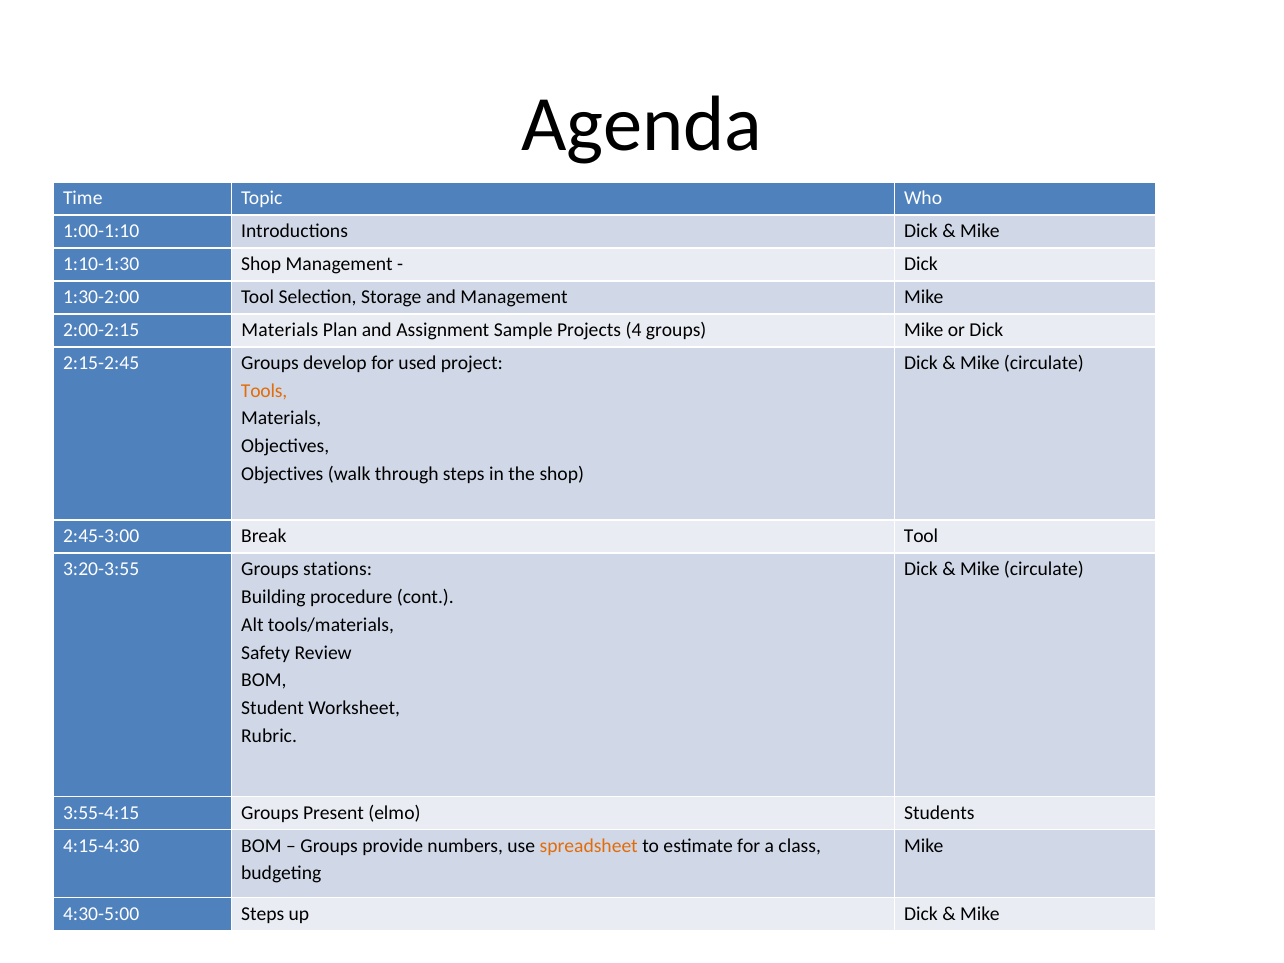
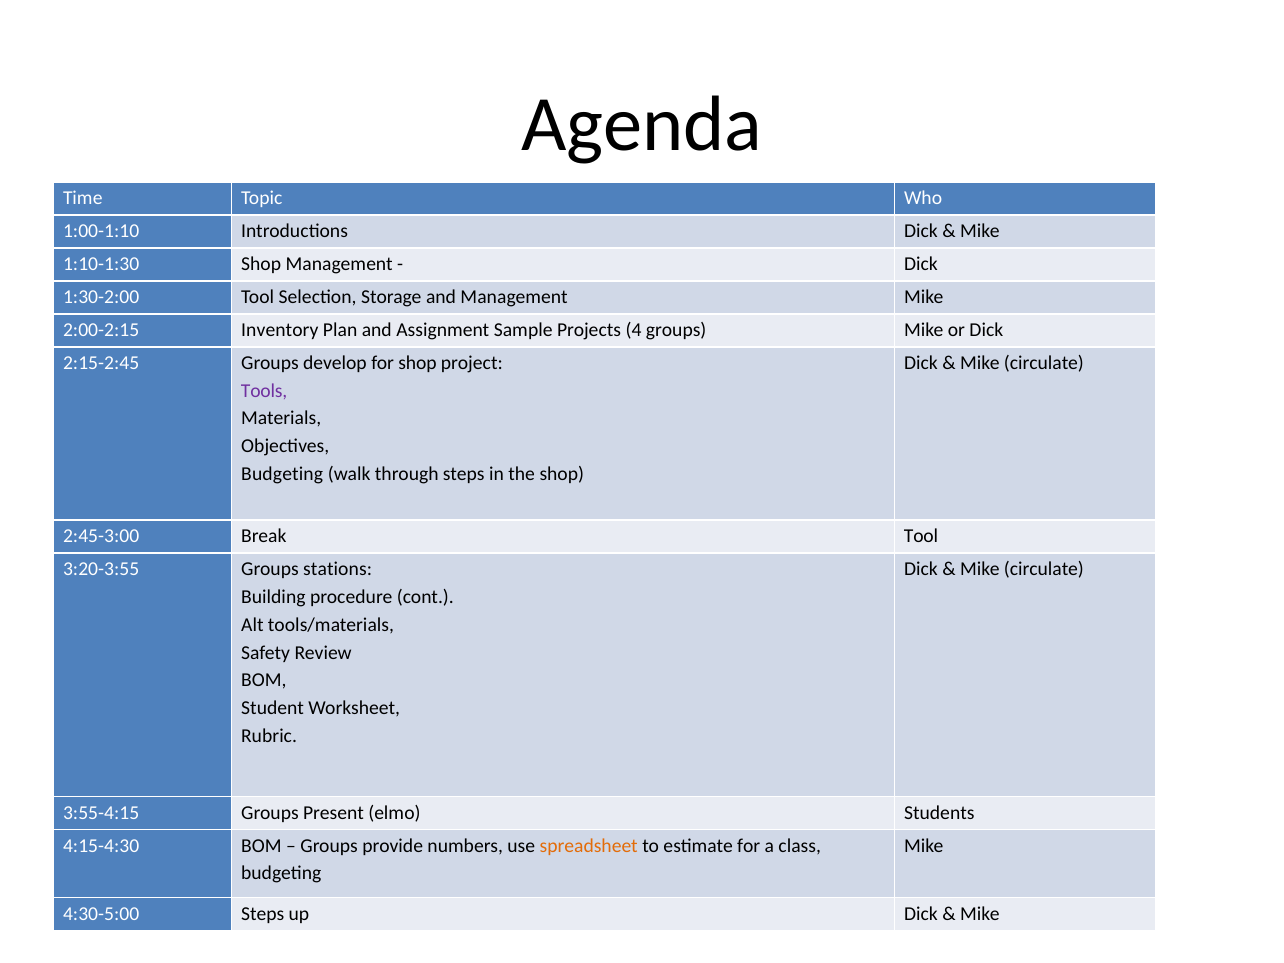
2:00-2:15 Materials: Materials -> Inventory (280, 330)
for used: used -> shop (418, 363)
Tools colour: orange -> purple (264, 391)
Objectives: Objectives -> Budgeting (282, 474)
